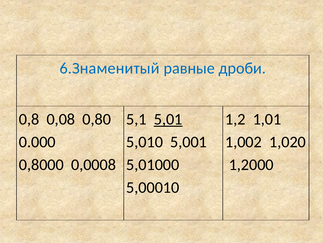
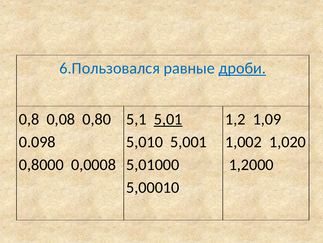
6.Знаменитый: 6.Знаменитый -> 6.Пользовался (110, 68)
дроби underline: none -> present (242, 68)
1,01: 1,01 -> 1,09 (267, 119)
0.000: 0.000 -> 0.098 (37, 142)
